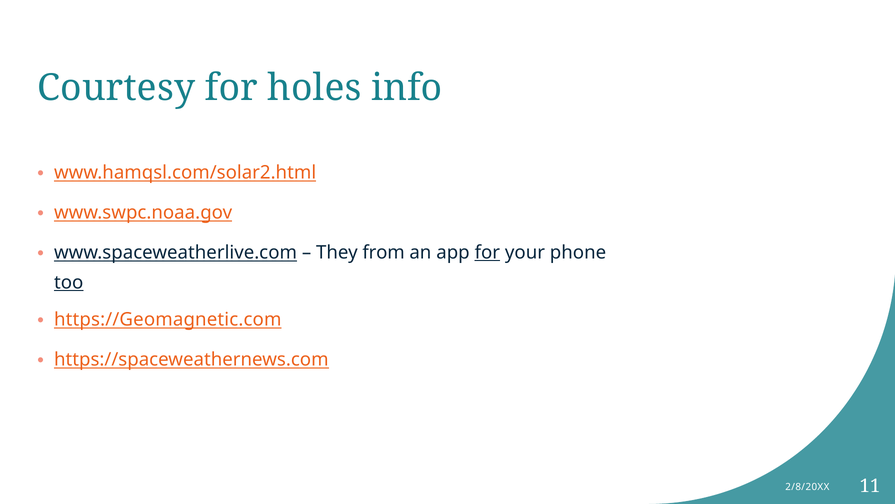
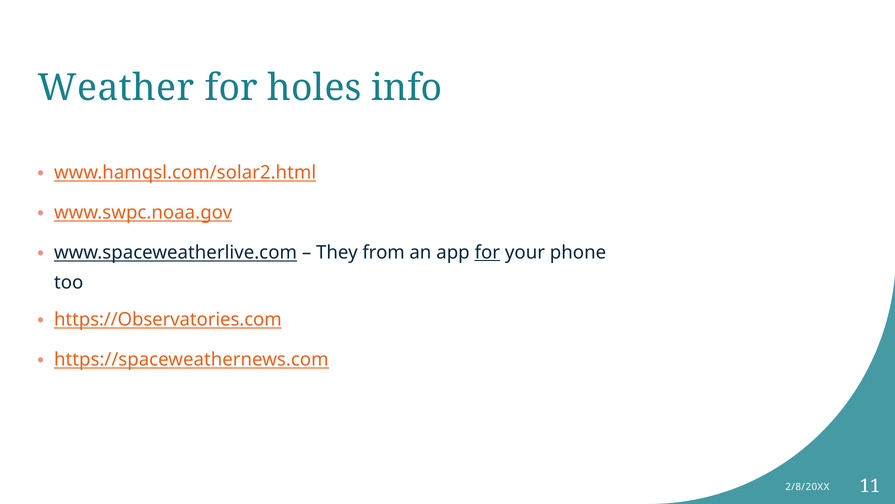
Courtesy: Courtesy -> Weather (116, 88)
too underline: present -> none (69, 282)
https://Geomagnetic.com: https://Geomagnetic.com -> https://Observatories.com (168, 319)
